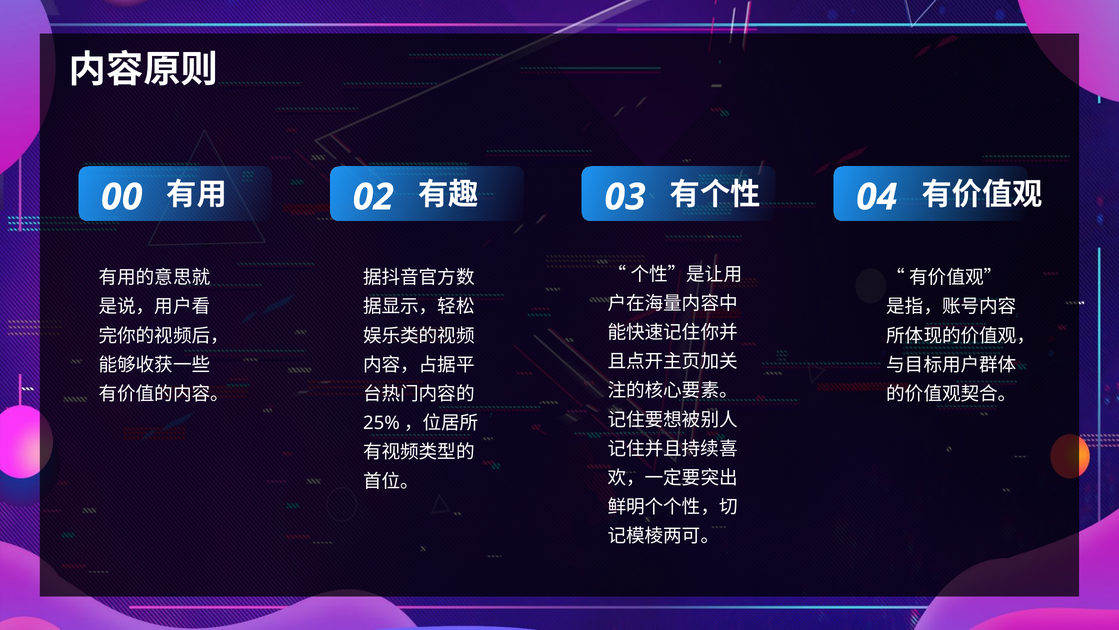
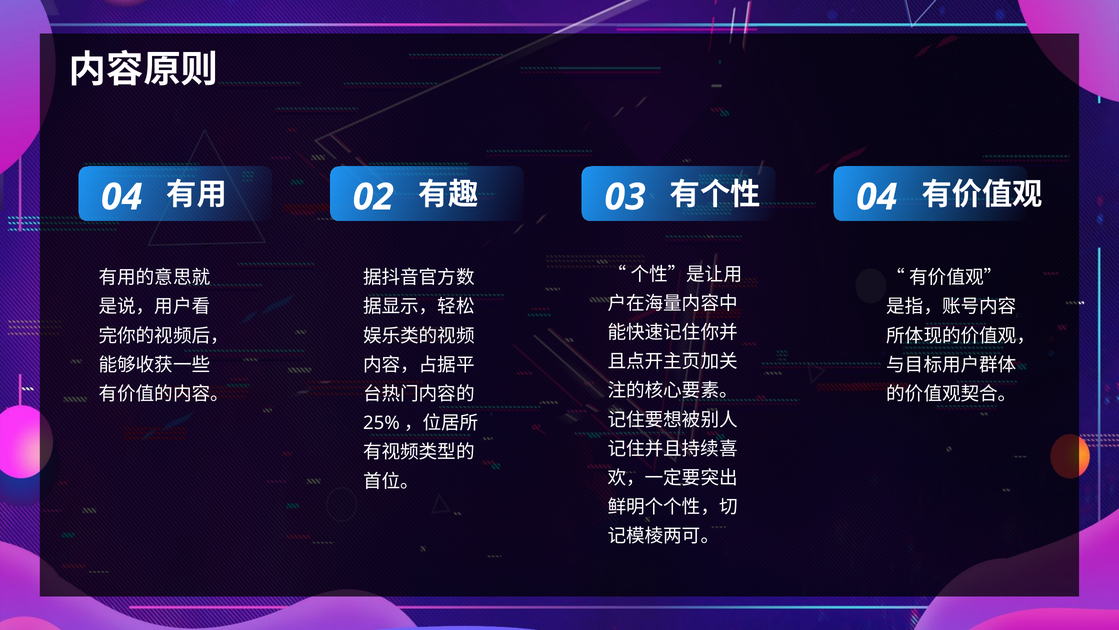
0 0: 0 -> 4 (132, 197)
